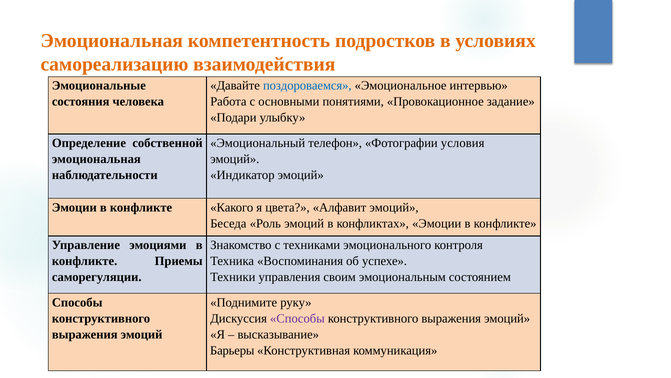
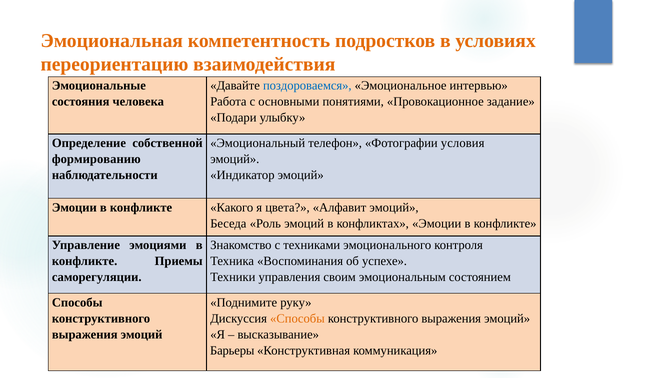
самореализацию: самореализацию -> переориентацию (115, 64)
эмоциональная: эмоциональная -> формированию (96, 159)
Способы colour: purple -> orange (297, 318)
